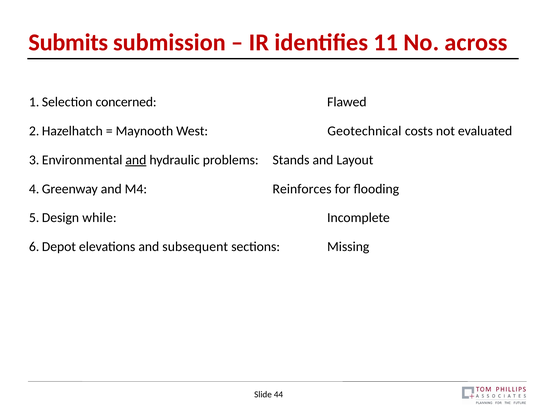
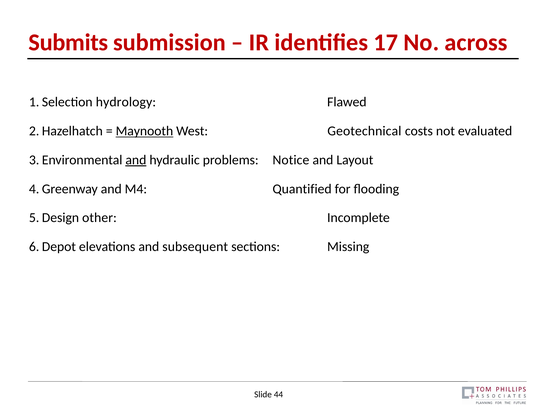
11: 11 -> 17 (386, 42)
concerned: concerned -> hydrology (126, 102)
Maynooth underline: none -> present (144, 131)
Stands: Stands -> Notice (291, 160)
Reinforces: Reinforces -> Quantified (302, 189)
while: while -> other (99, 218)
